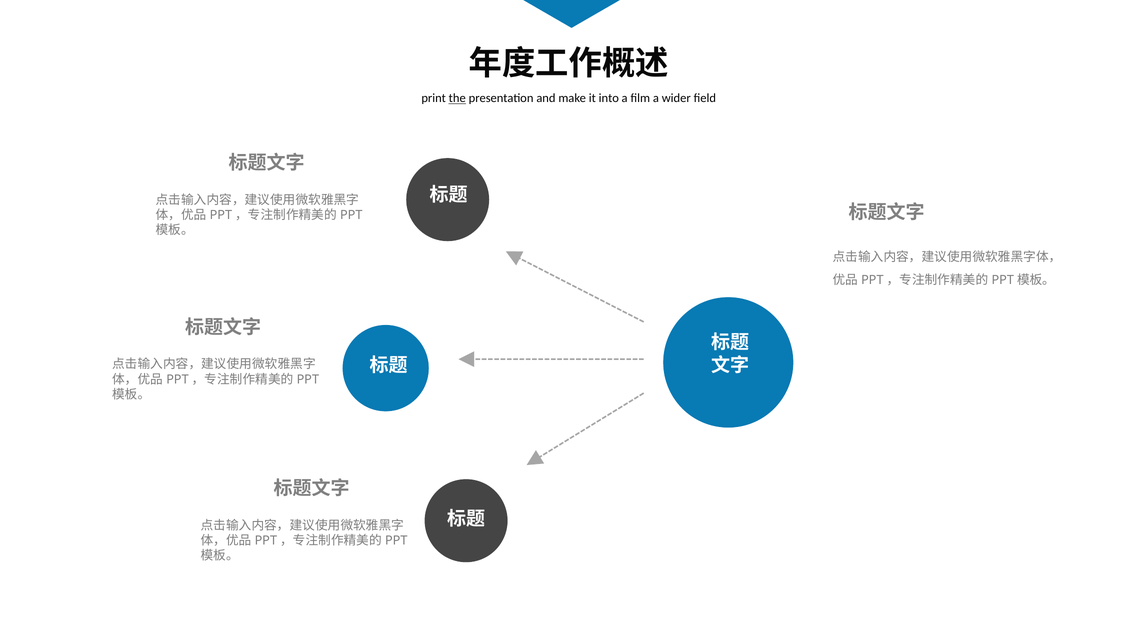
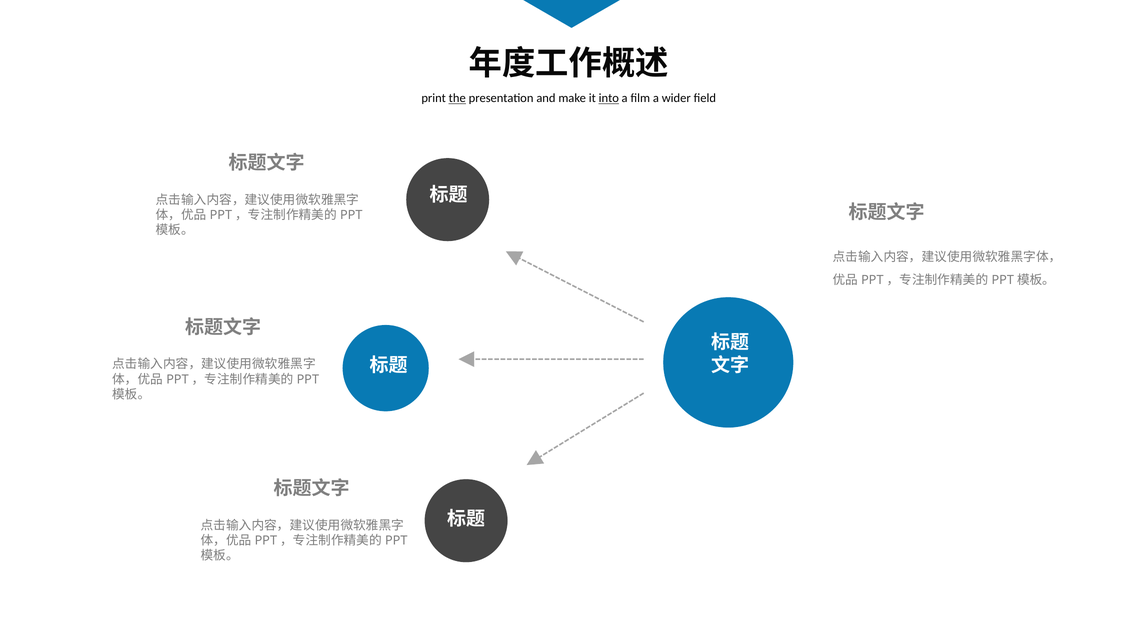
into underline: none -> present (609, 98)
